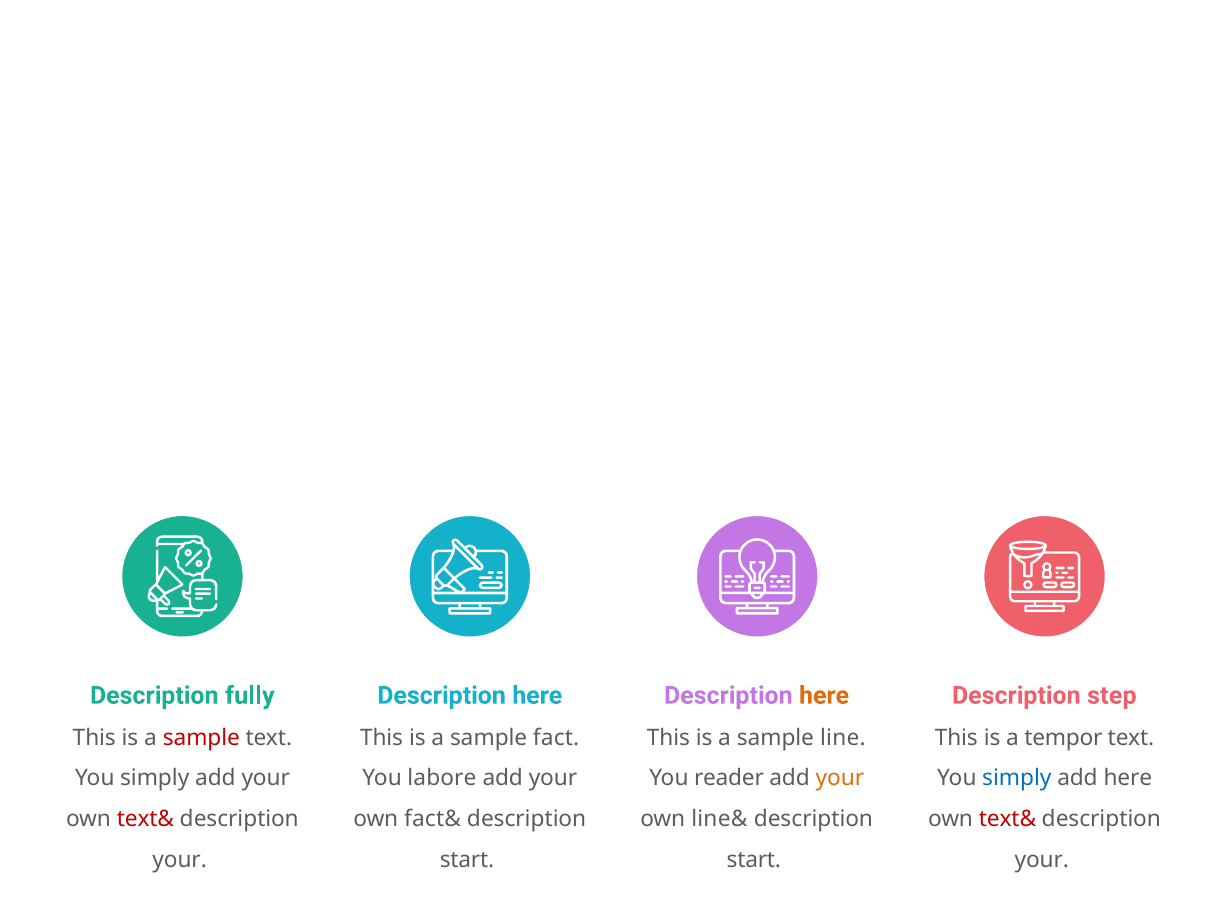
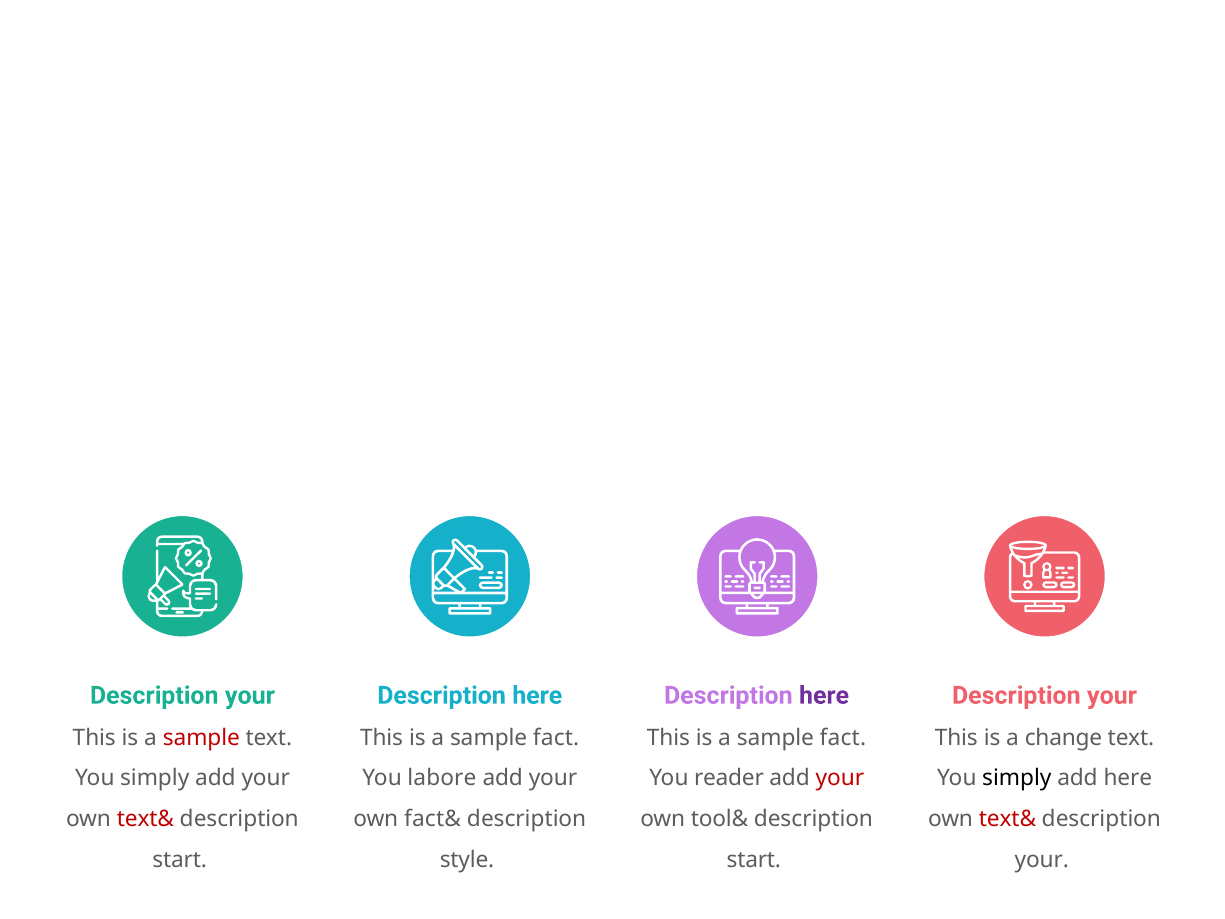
fully: fully -> your (250, 695)
here colour: orange -> purple (824, 695)
step: step -> your (1112, 695)
line: line -> fact (843, 737)
tempor: tempor -> change (1063, 737)
your colour: orange -> red (840, 778)
simply colour: blue -> black (1017, 778)
line&: line& -> tool& (720, 819)
your: your -> start (180, 860)
start: start -> style (467, 860)
